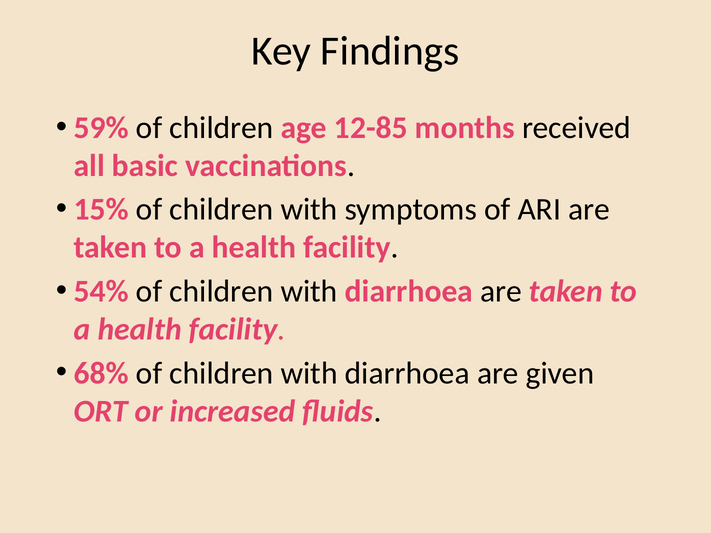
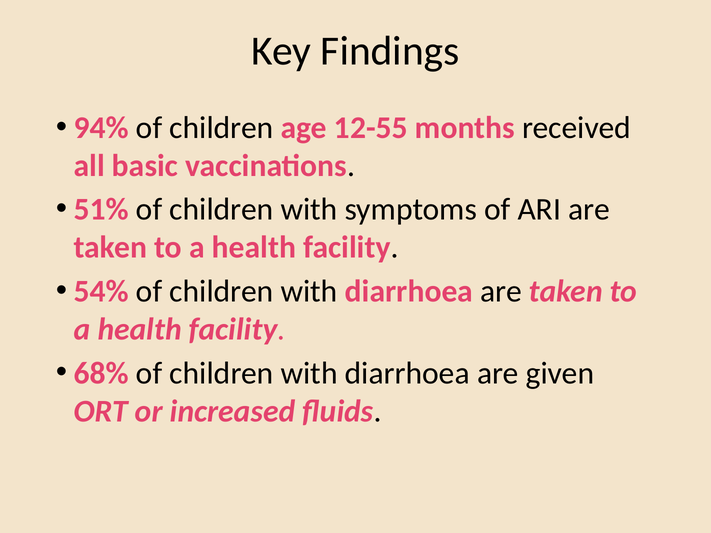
59%: 59% -> 94% (101, 128)
12-85: 12-85 -> 12-55 (371, 128)
15%: 15% -> 51% (101, 210)
